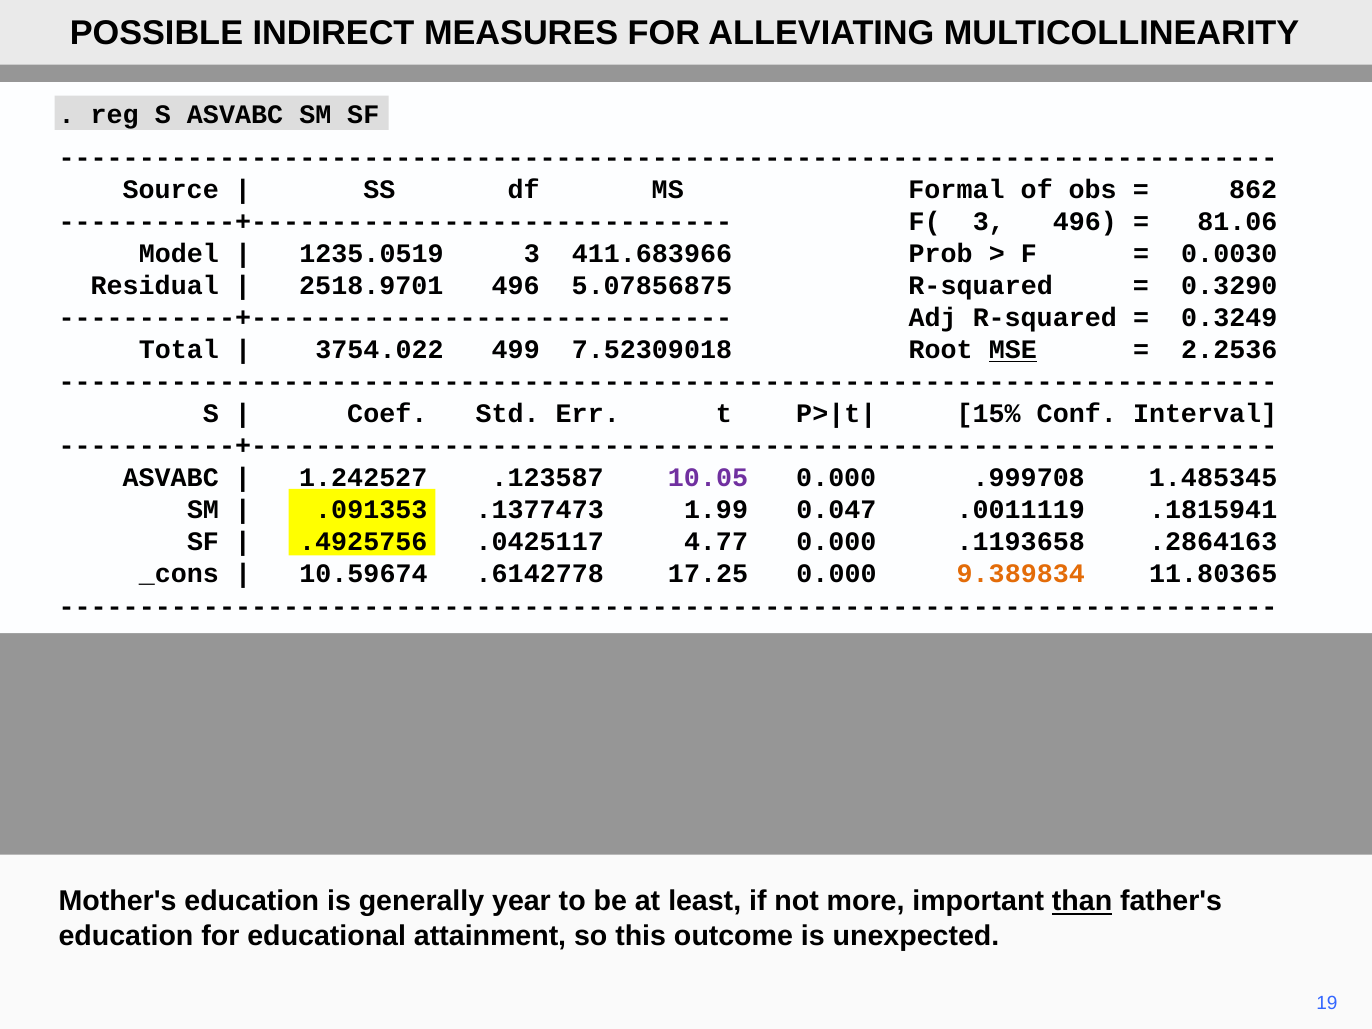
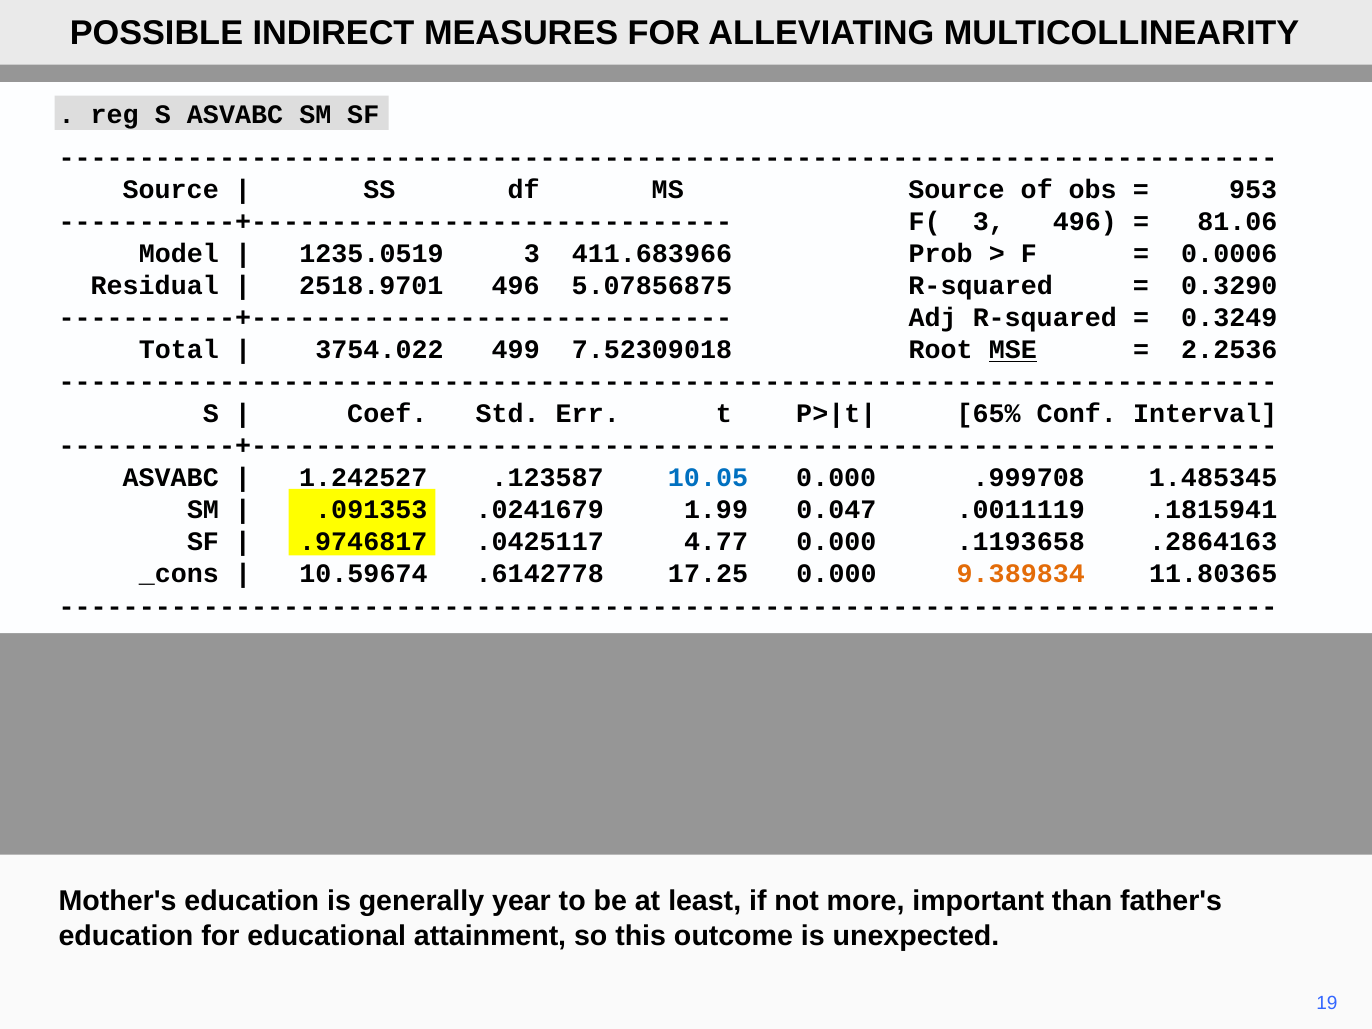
MS Formal: Formal -> Source (956, 190)
862: 862 -> 953 (1253, 190)
0.0030: 0.0030 -> 0.0006 (1229, 254)
15%: 15% -> 65% (989, 414)
10.05 colour: purple -> blue (708, 478)
.1377473: .1377473 -> .0241679 (540, 510)
.4925756: .4925756 -> .9746817 (363, 542)
than underline: present -> none (1082, 901)
